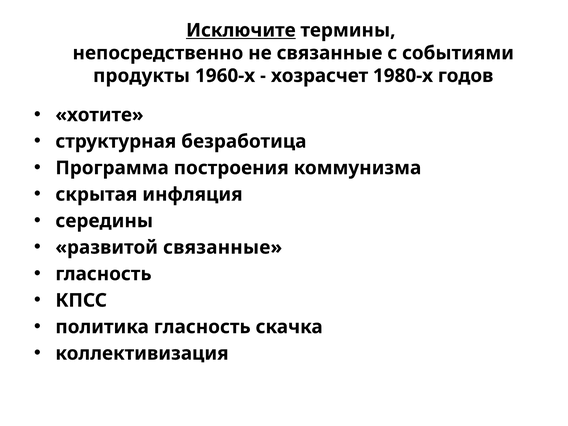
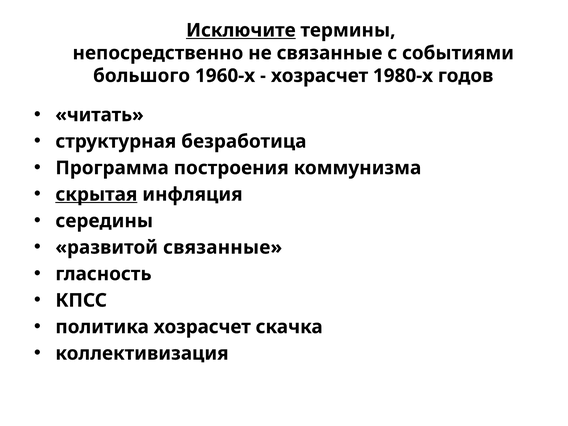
продукты: продукты -> большого (142, 76)
хотите: хотите -> читать (99, 115)
скрытая underline: none -> present (96, 194)
политика гласность: гласность -> хозрасчет (202, 327)
